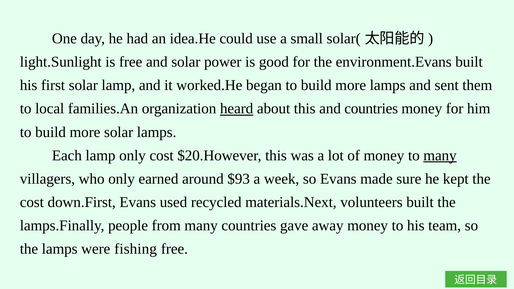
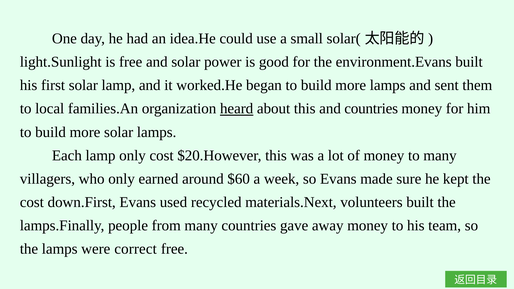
many underline: present -> none (440, 156)
$93: $93 -> $60 (239, 179)
fishing: fishing -> correct (136, 249)
